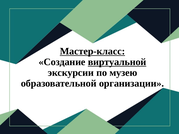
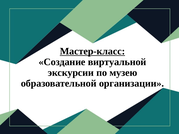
виртуальной underline: present -> none (117, 62)
